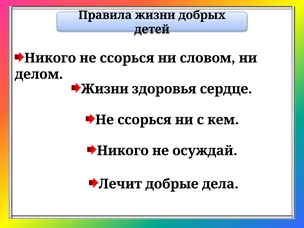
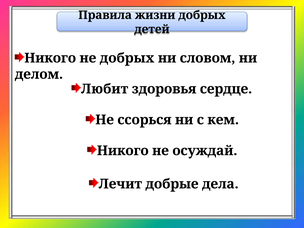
Никого не ссорься: ссорься -> добрых (127, 58)
Жизни: Жизни -> Любит (105, 89)
